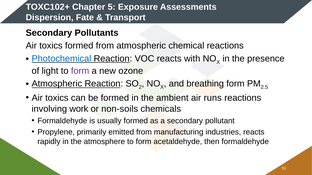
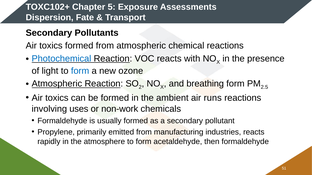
form colour: purple -> blue (80, 71)
work: work -> uses (79, 109)
non-soils: non-soils -> non-work (120, 109)
